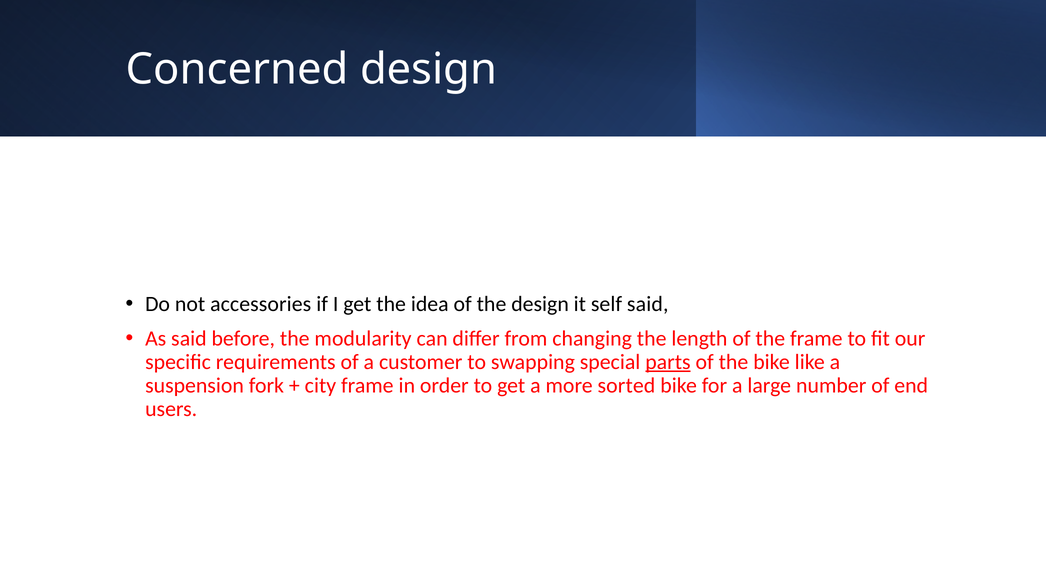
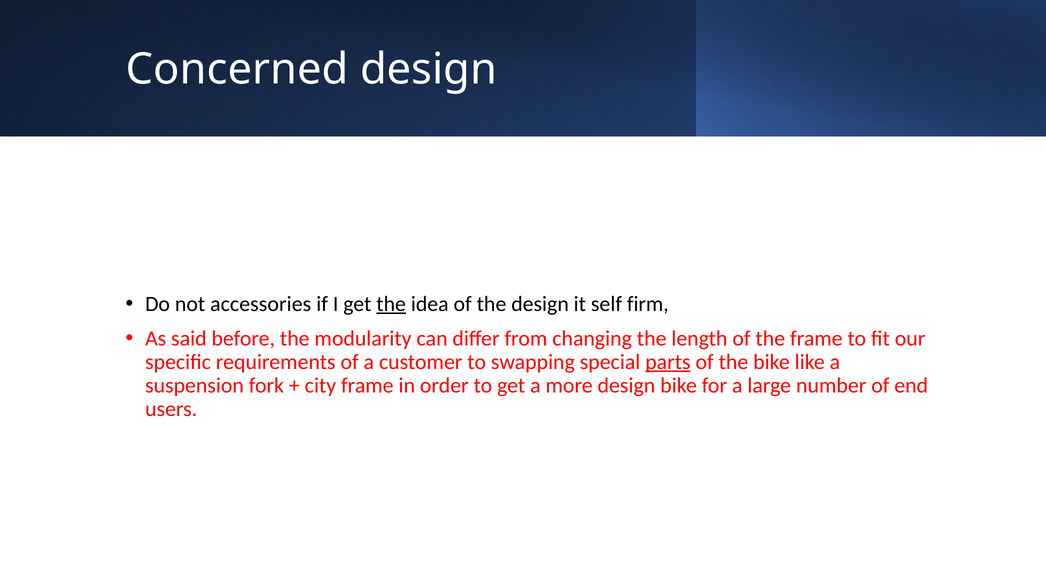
the underline: none -> present (391, 304)
self said: said -> firm (648, 304)
more sorted: sorted -> design (626, 386)
